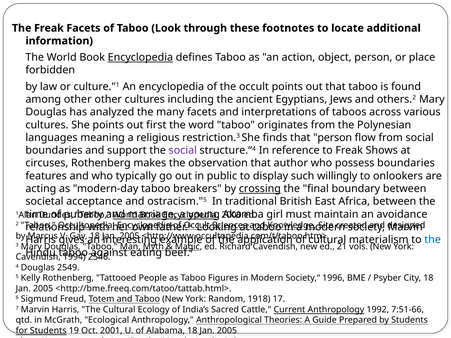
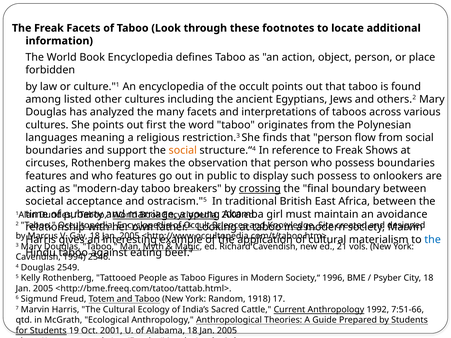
Encyclopedia underline: present -> none (140, 57)
among other: other -> listed (78, 99)
social colour: purple -> orange (183, 150)
observation that author: author -> person (291, 163)
who typically: typically -> features (136, 176)
such willingly: willingly -> possess (337, 176)
